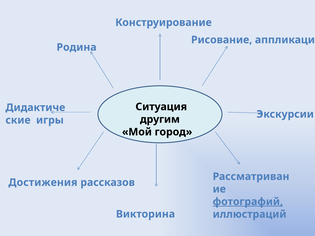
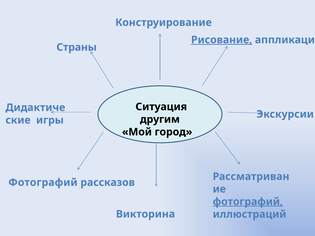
Рисование underline: none -> present (222, 40)
Родина: Родина -> Страны (77, 47)
Достижения: Достижения -> Фотографий (43, 183)
